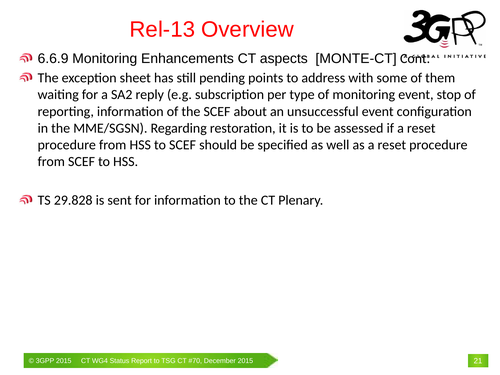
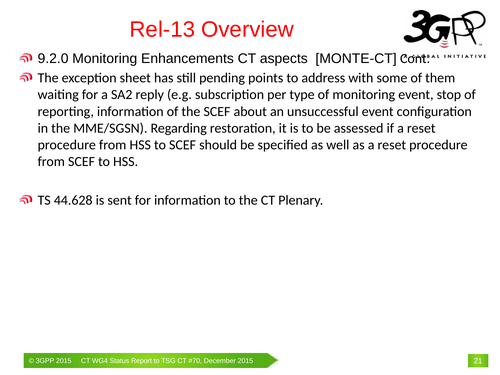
6.6.9: 6.6.9 -> 9.2.0 (53, 59)
29.828: 29.828 -> 44.628 (73, 200)
